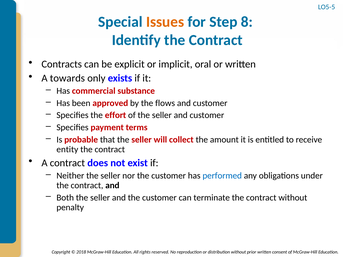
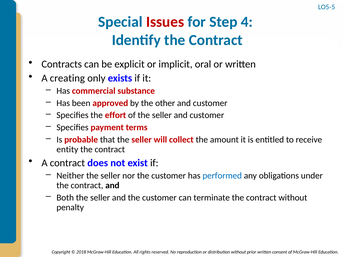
Issues colour: orange -> red (165, 22)
8: 8 -> 4 (247, 22)
towards: towards -> creating (67, 78)
flows: flows -> other (165, 103)
